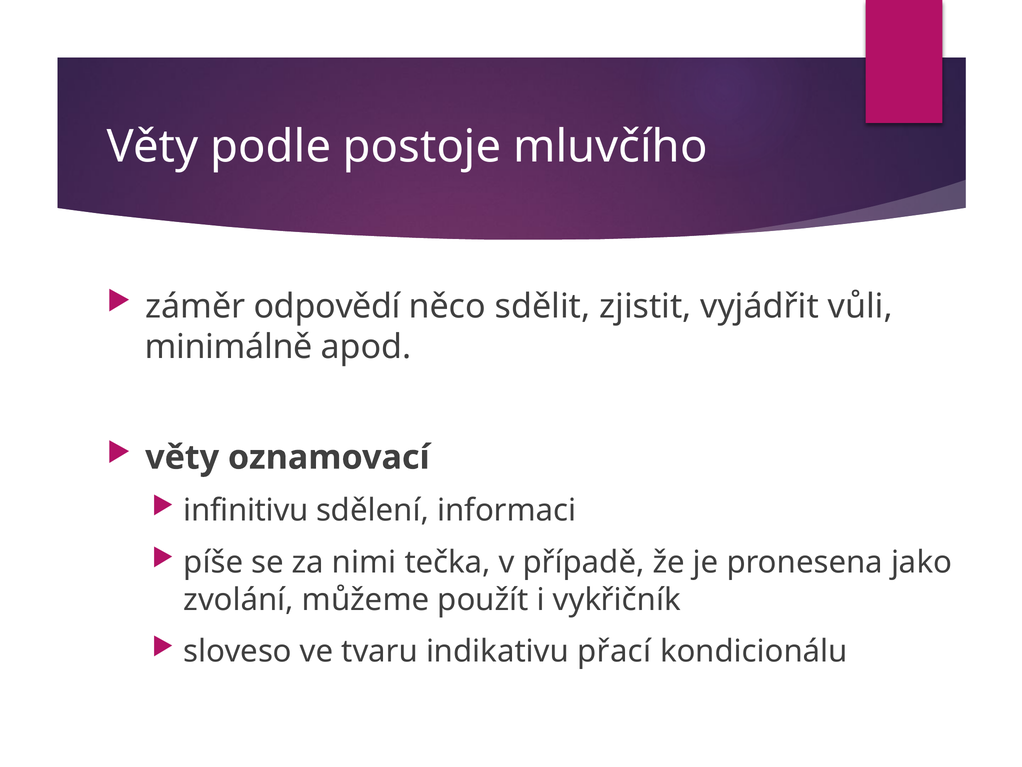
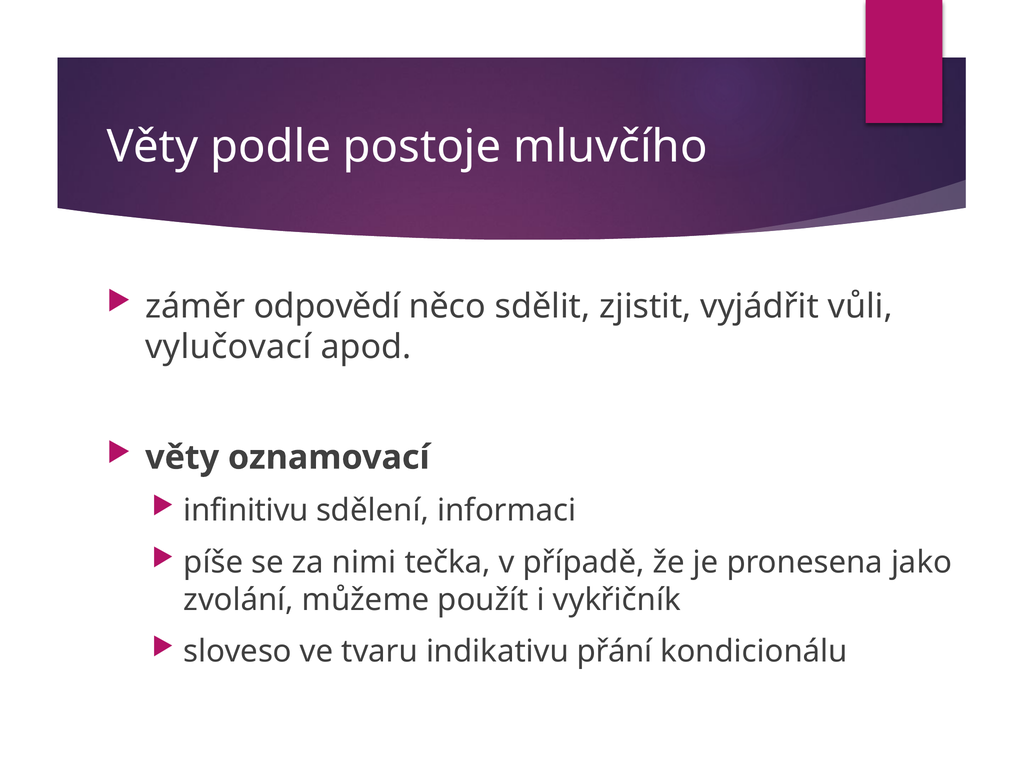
minimálně: minimálně -> vylučovací (228, 347)
přací: přací -> přání (615, 651)
